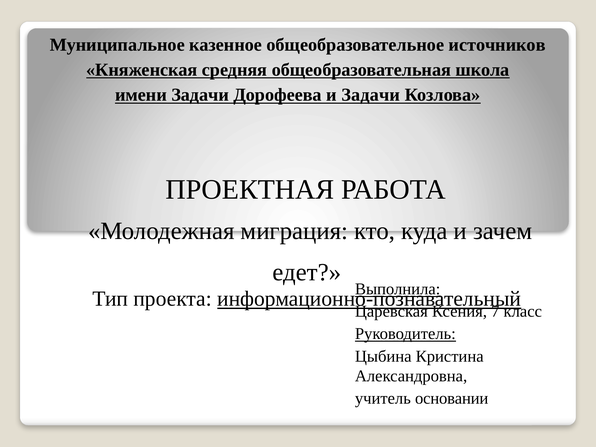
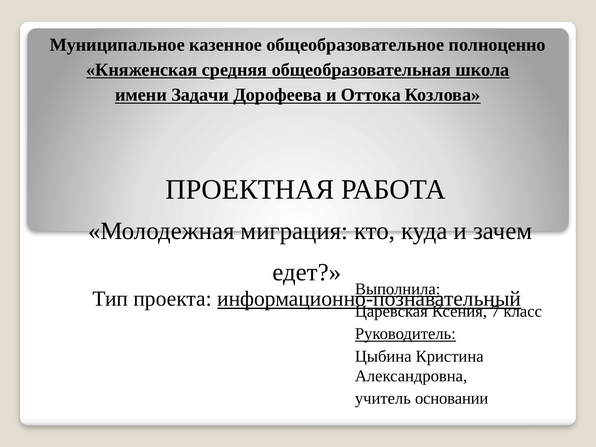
источников: источников -> полноценно (497, 45)
и Задачи: Задачи -> Оттока (371, 95)
